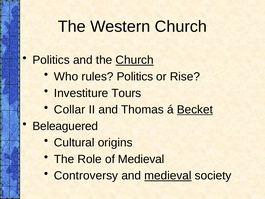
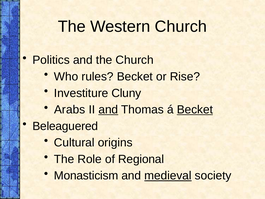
Church underline: present -> none (135, 60)
rules Politics: Politics -> Becket (135, 76)
Tours: Tours -> Cluny (126, 93)
Collar: Collar -> Arabs (70, 109)
and underline: none -> present (108, 109)
of Medieval: Medieval -> Regional (141, 159)
Controversy: Controversy -> Monasticism (86, 175)
